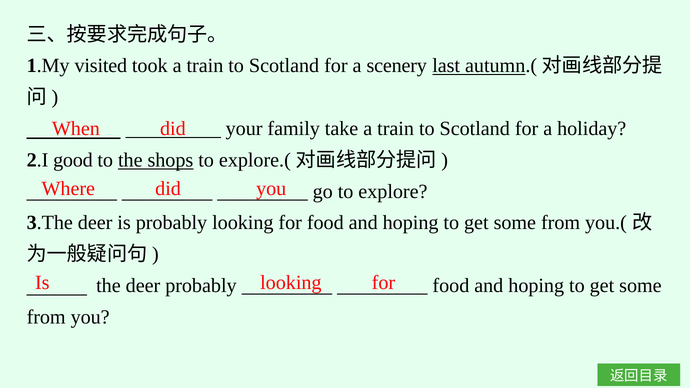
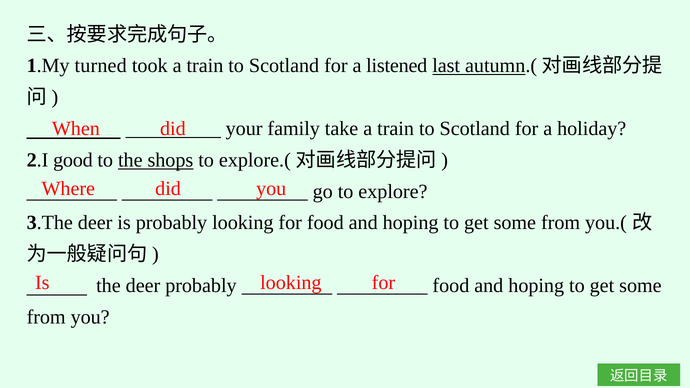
visited: visited -> turned (101, 66)
scenery: scenery -> listened (397, 66)
